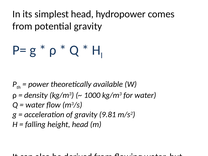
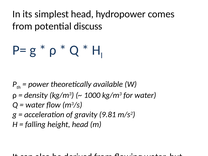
potential gravity: gravity -> discuss (88, 26)
